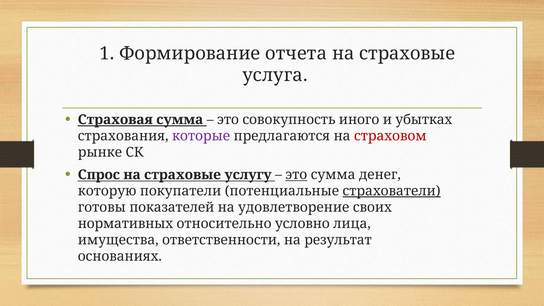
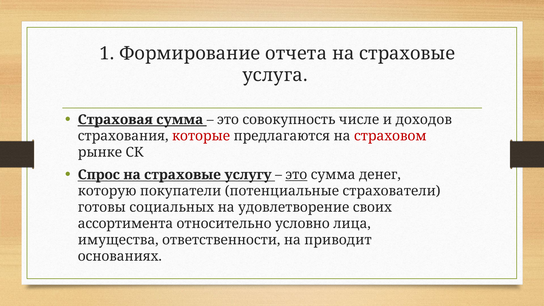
иного: иного -> числе (359, 120)
убытках: убытках -> доходов (424, 120)
которые colour: purple -> red (201, 136)
страхователи underline: present -> none (392, 191)
показателей: показателей -> социальных (172, 207)
нормативных: нормативных -> ассортимента (125, 224)
результат: результат -> приводит (338, 240)
